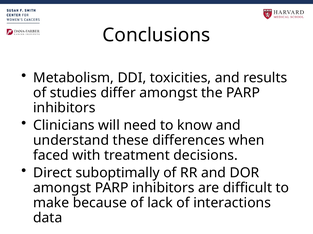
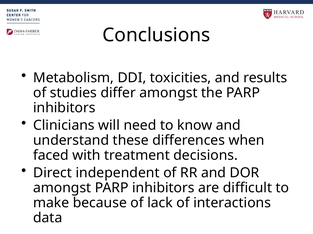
suboptimally: suboptimally -> independent (118, 173)
